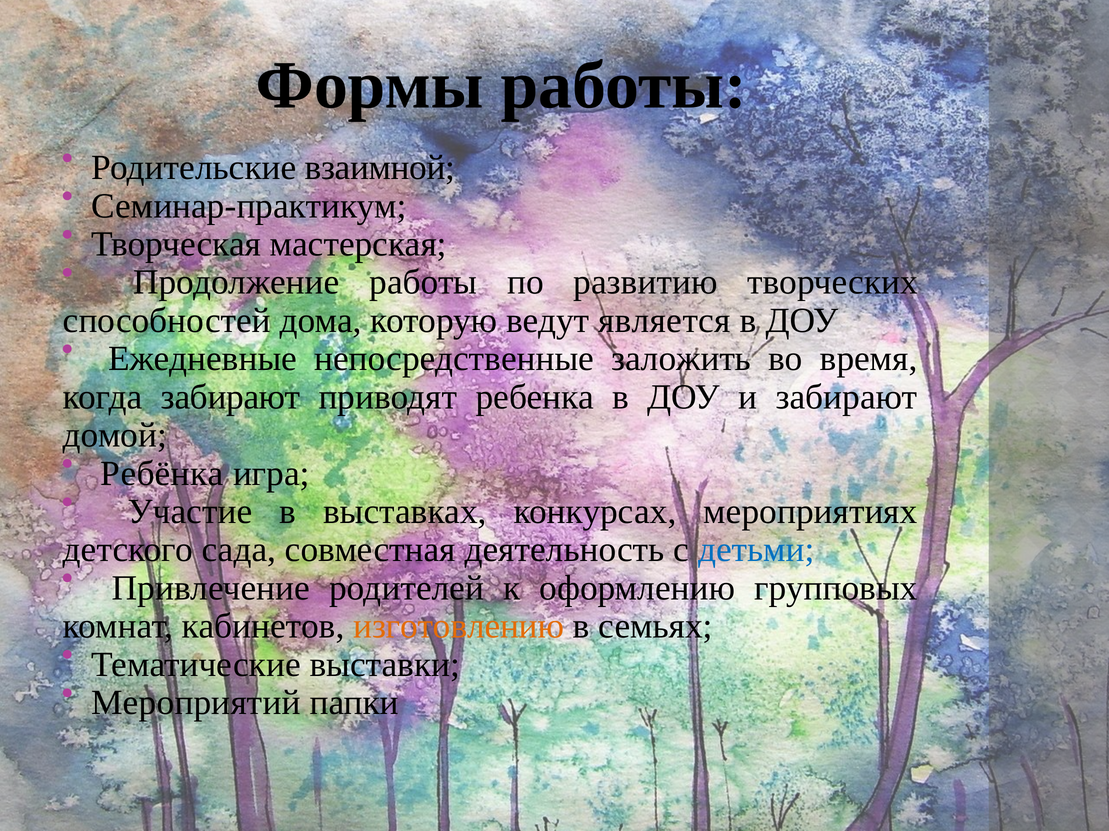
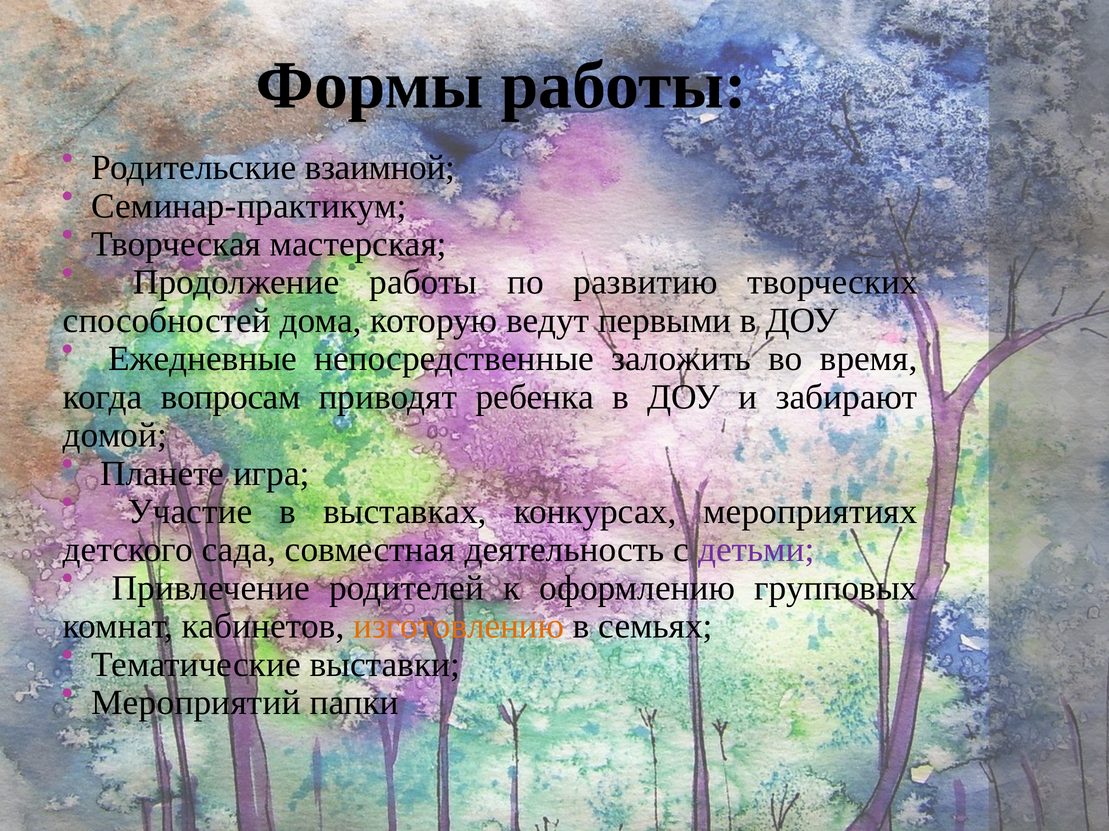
является: является -> первыми (665, 321)
когда забирают: забирают -> вопросам (231, 397)
Ребёнка: Ребёнка -> Планете (162, 474)
детьми colour: blue -> purple (756, 550)
